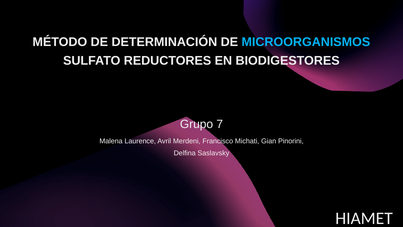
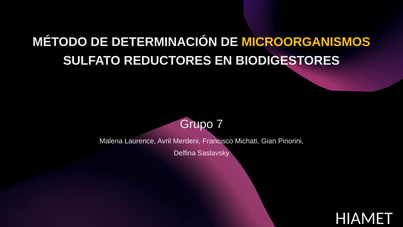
MICROORGANISMOS colour: light blue -> yellow (306, 42)
